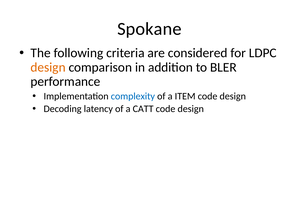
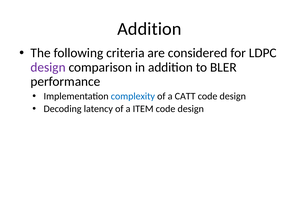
Spokane: Spokane -> Addition (149, 29)
design colour: orange -> purple (48, 67)
ITEM: ITEM -> CATT (185, 96)
CATT: CATT -> ITEM (143, 109)
